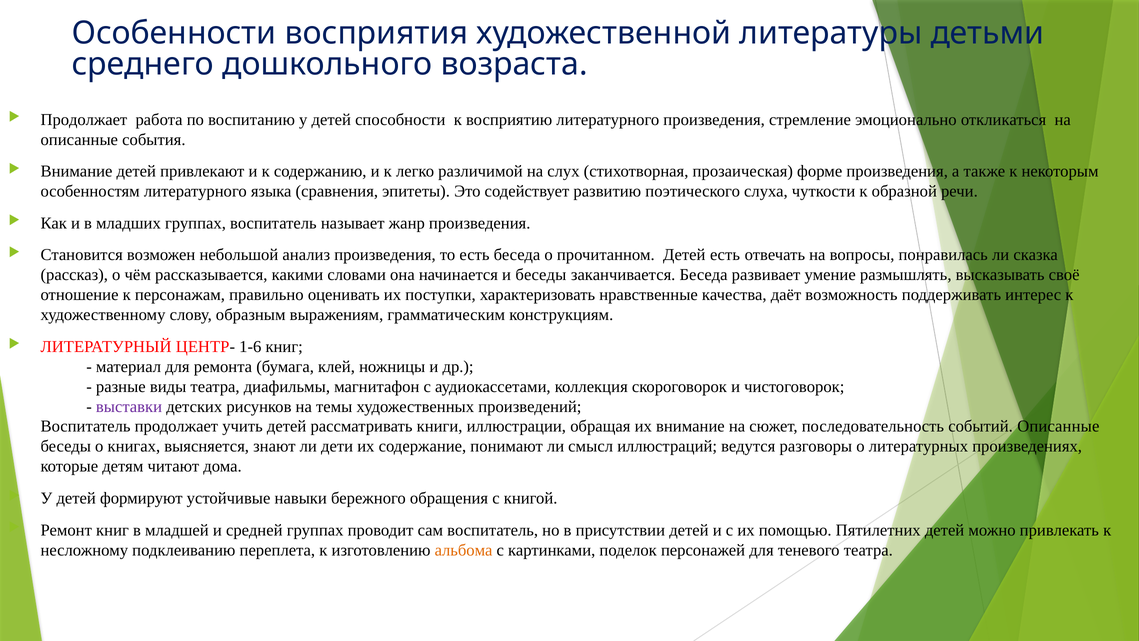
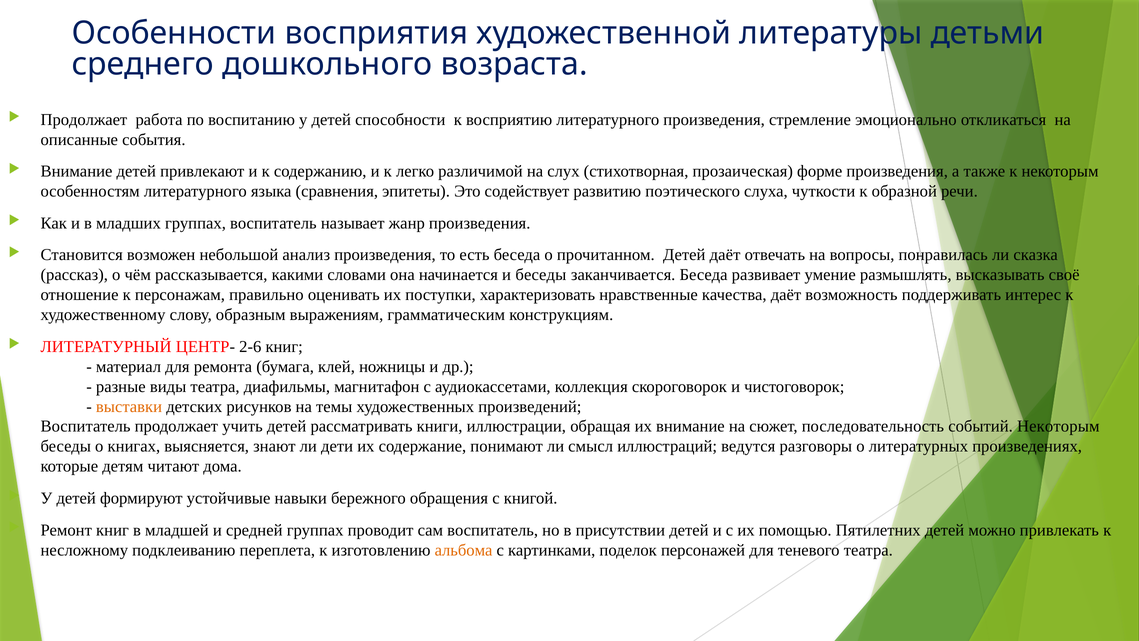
Детей есть: есть -> даёт (725, 255)
1-6: 1-6 -> 2-6 (250, 347)
выставки colour: purple -> orange (129, 406)
событий Описанные: Описанные -> Некоторым (1058, 426)
